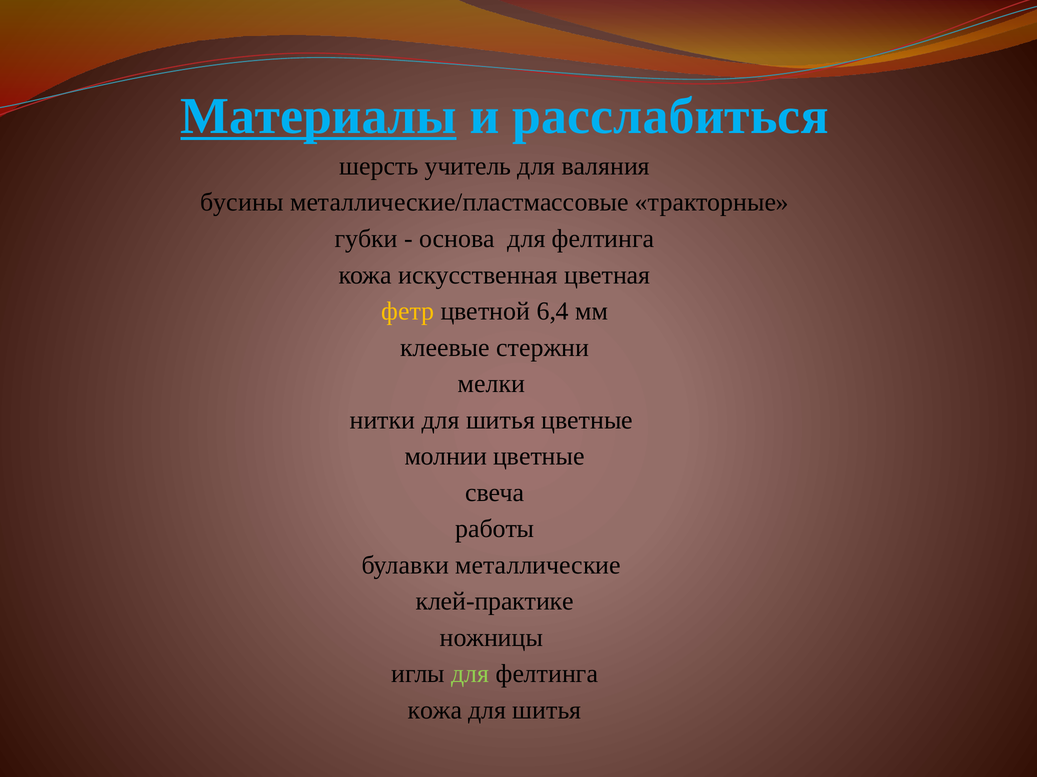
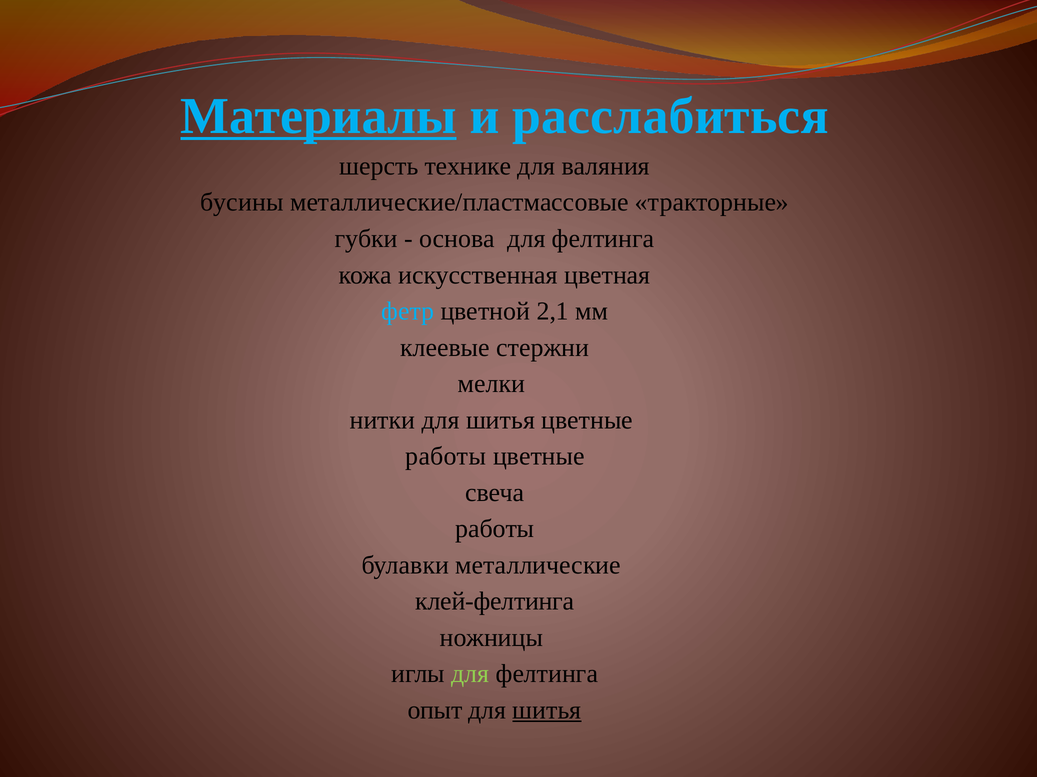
учитель: учитель -> технике (468, 166)
фетр colour: yellow -> light blue (408, 312)
6,4: 6,4 -> 2,1 (553, 312)
молнии: молнии -> работы (446, 457)
клей-практике: клей-практике -> клей-фелтинга (495, 602)
кожа: кожа -> опыт (435, 711)
шитья underline: none -> present (547, 711)
